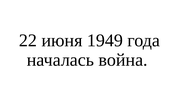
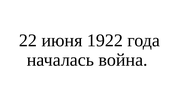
1949: 1949 -> 1922 (105, 41)
